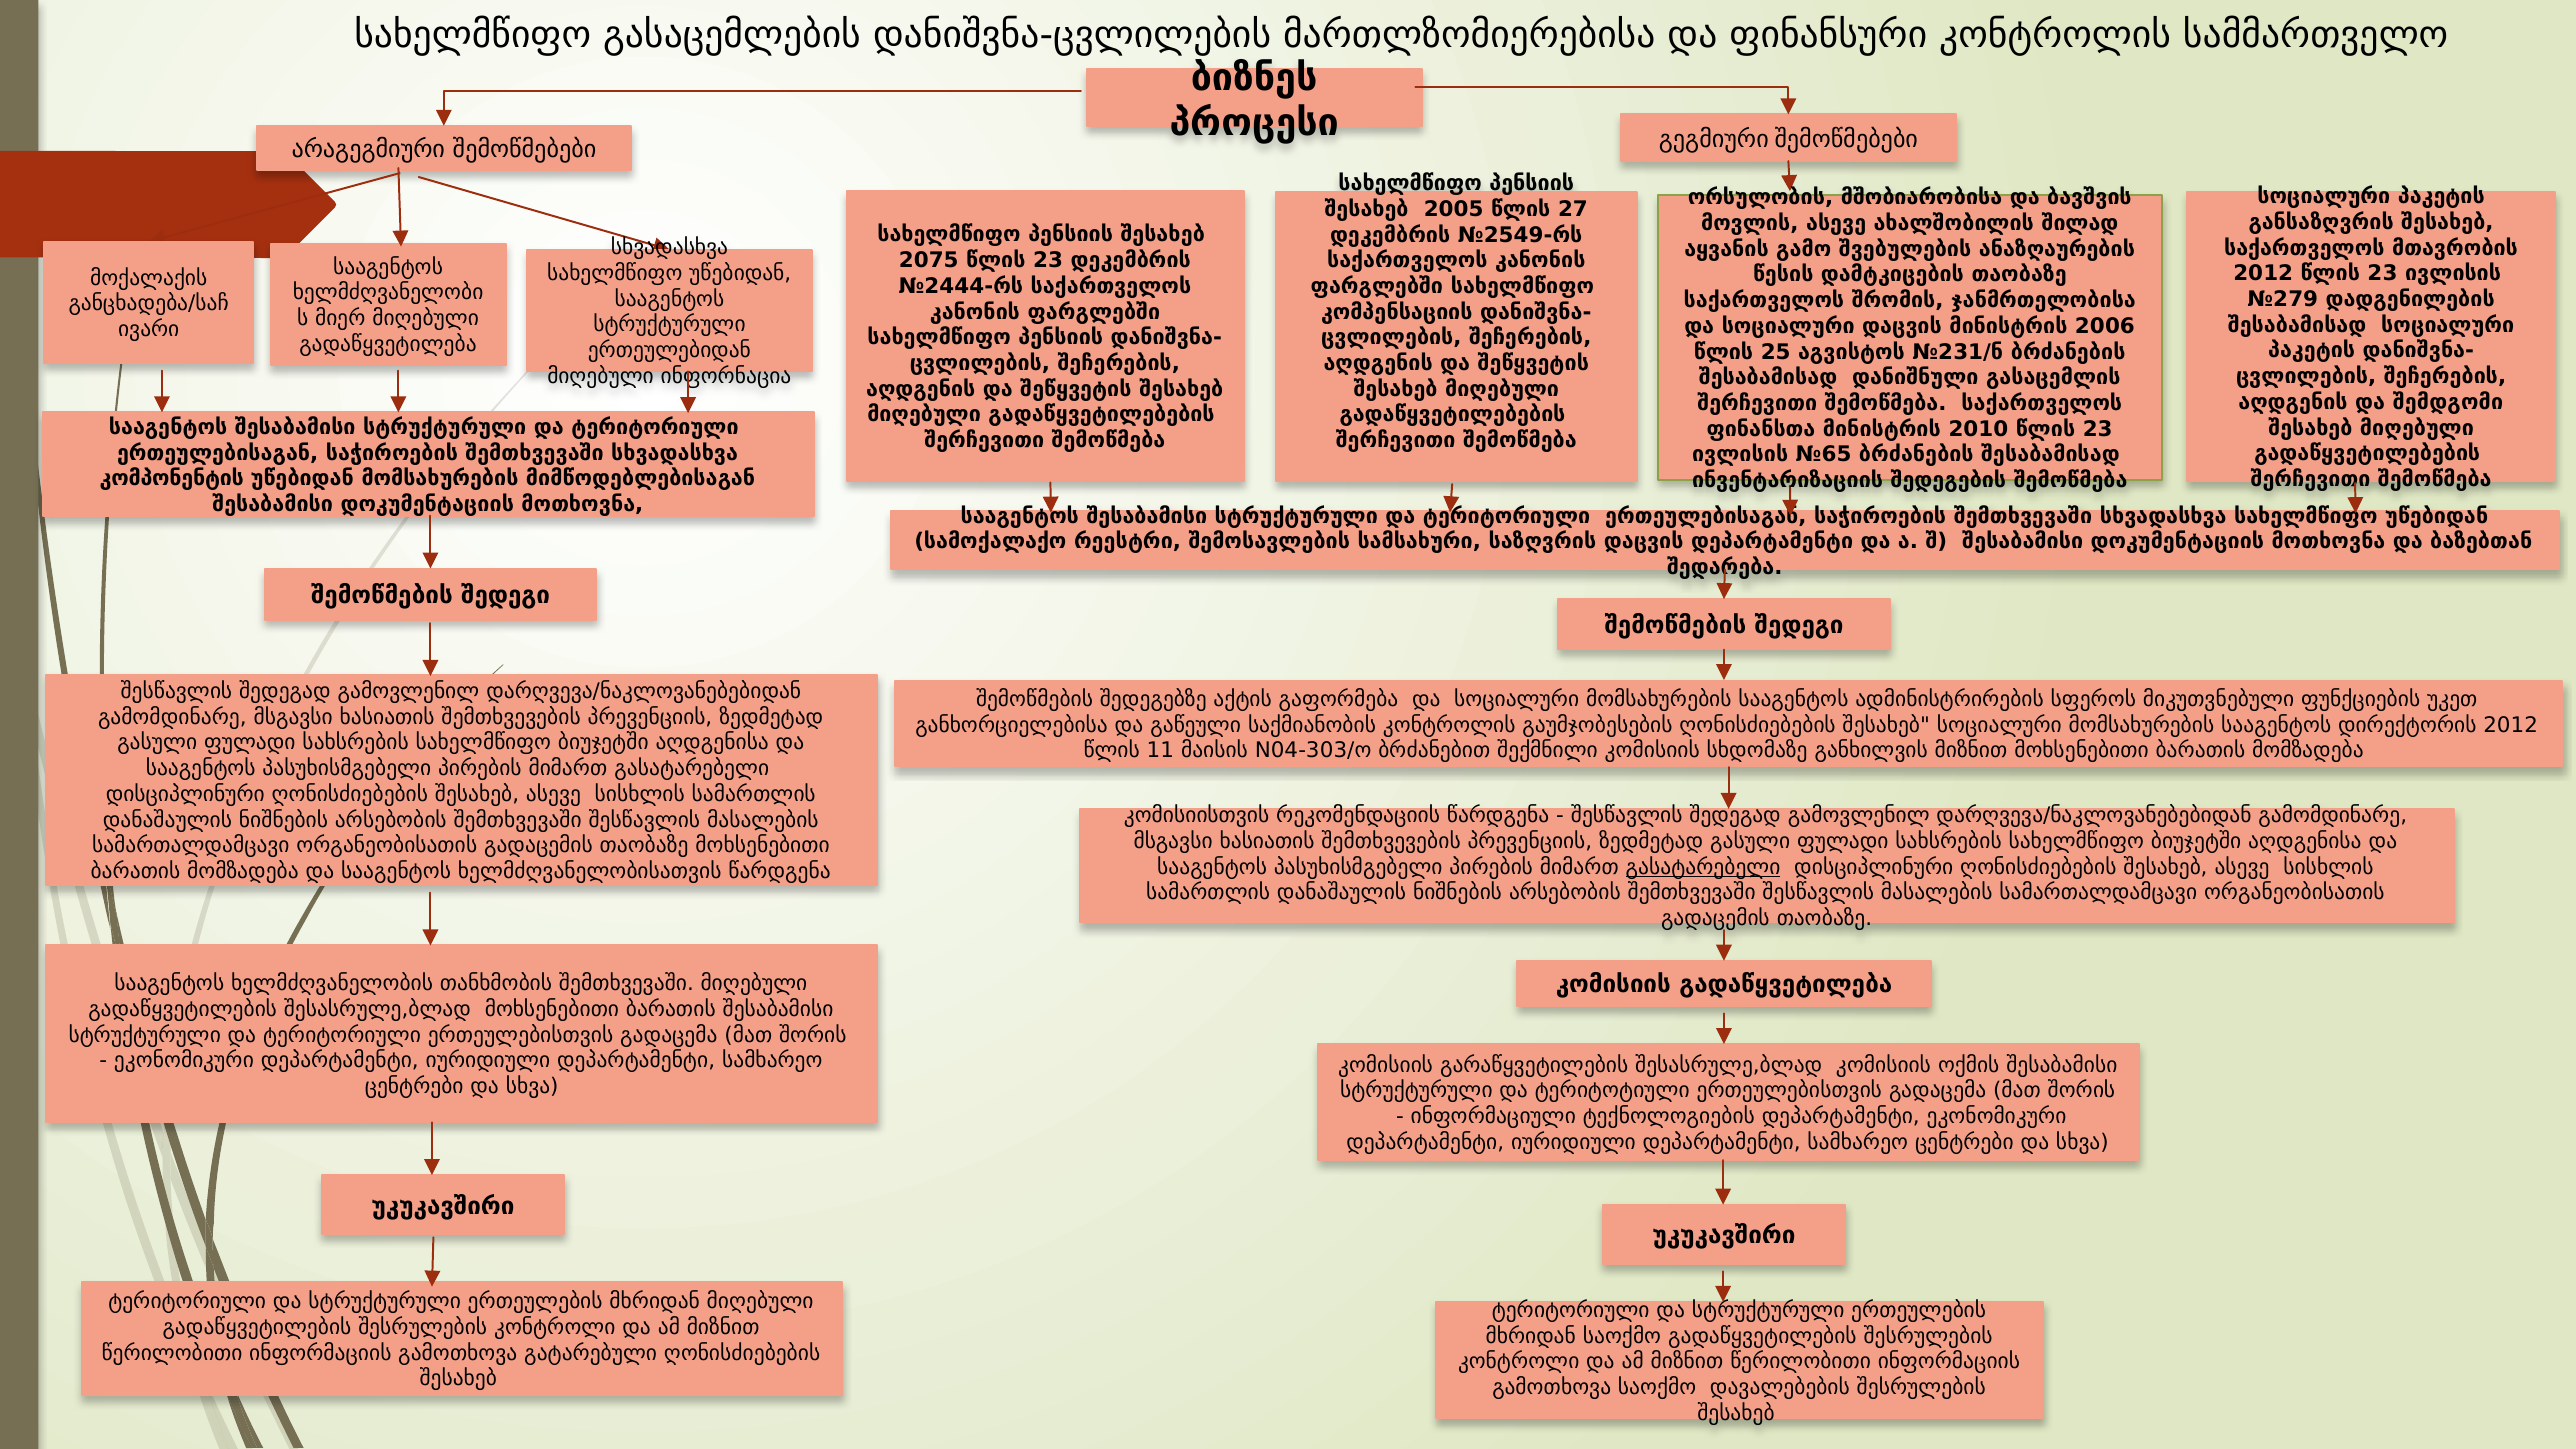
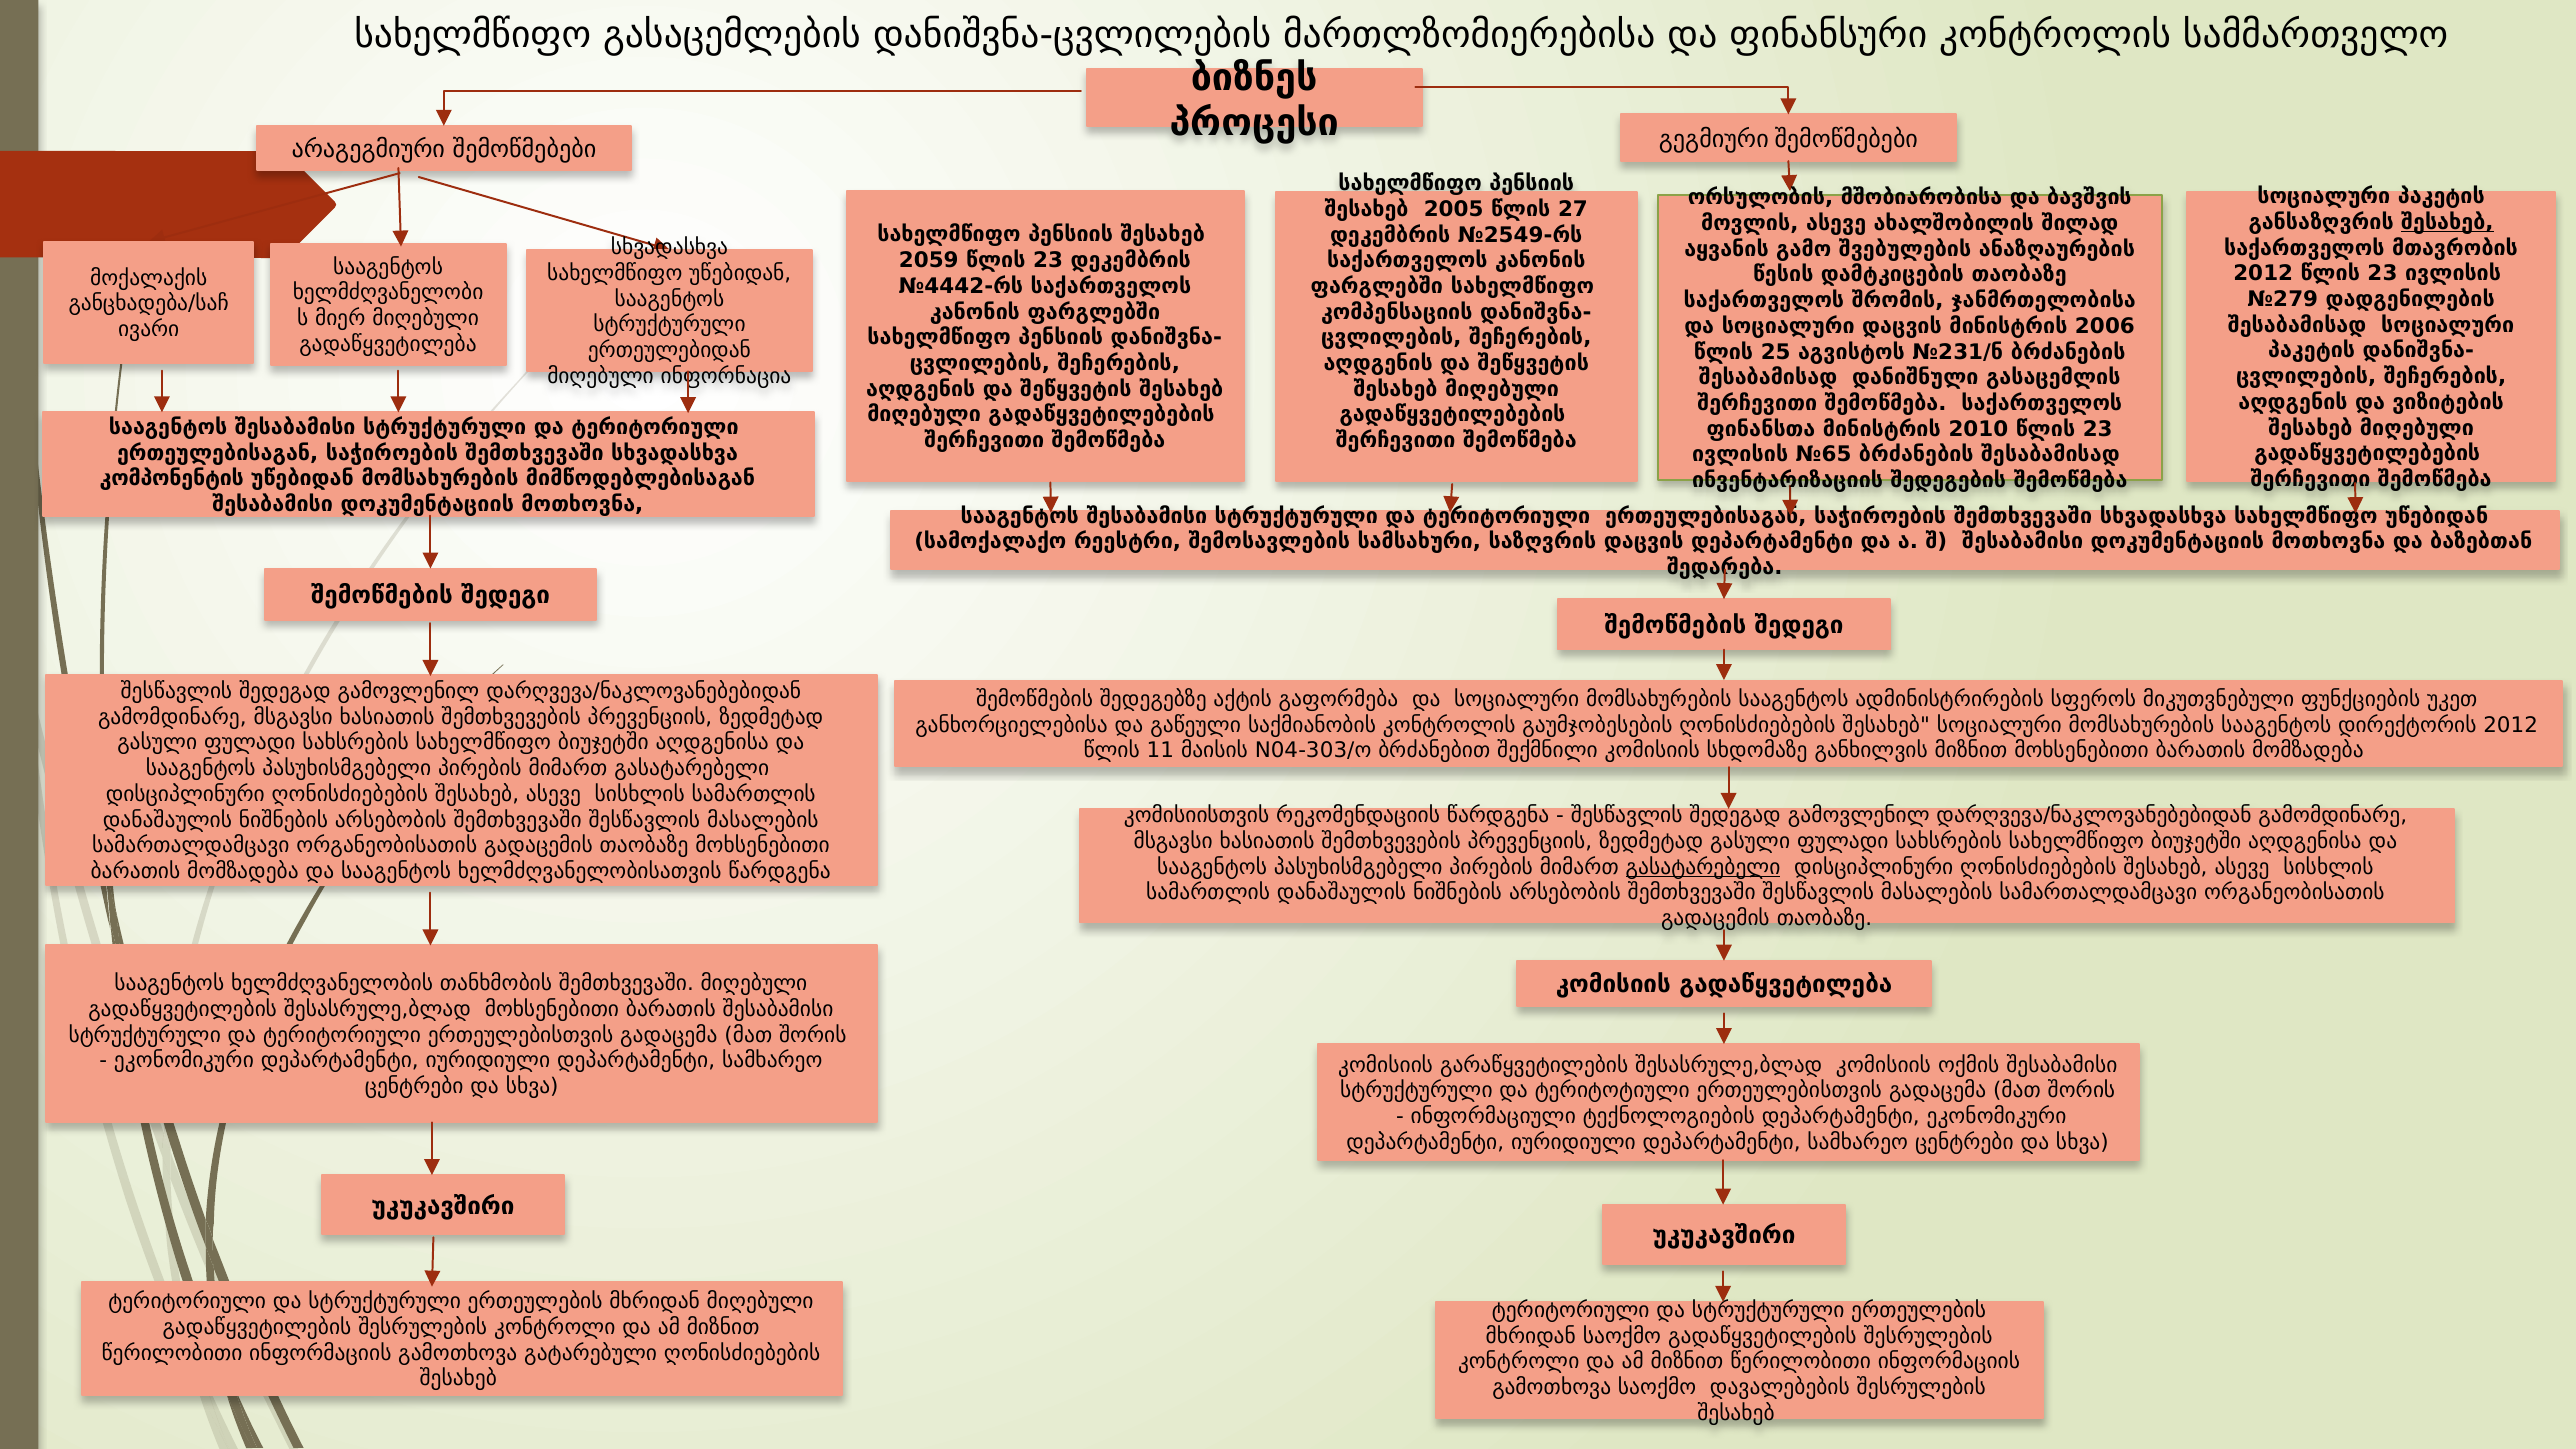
შესახებ underline: none -> present (2447, 222)
2075: 2075 -> 2059 (929, 261)
№2444-რს: №2444-რს -> №4442-რს (961, 286)
შემდგომი: შემდგომი -> ვიზიტების (2448, 402)
